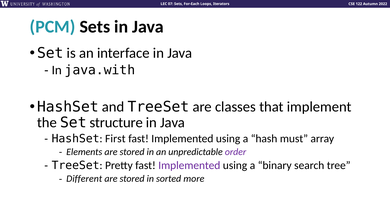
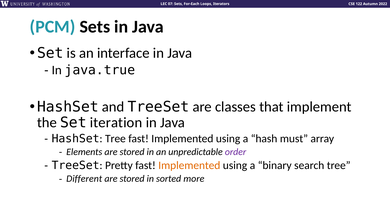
java.with: java.with -> java.true (100, 70)
structure: structure -> iteration (116, 123)
HashSet First: First -> Tree (115, 139)
Implemented colour: purple -> orange (189, 166)
